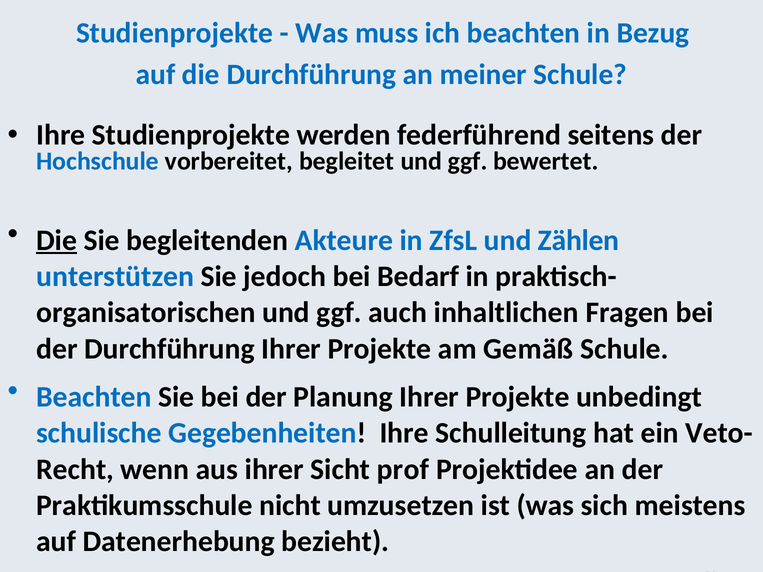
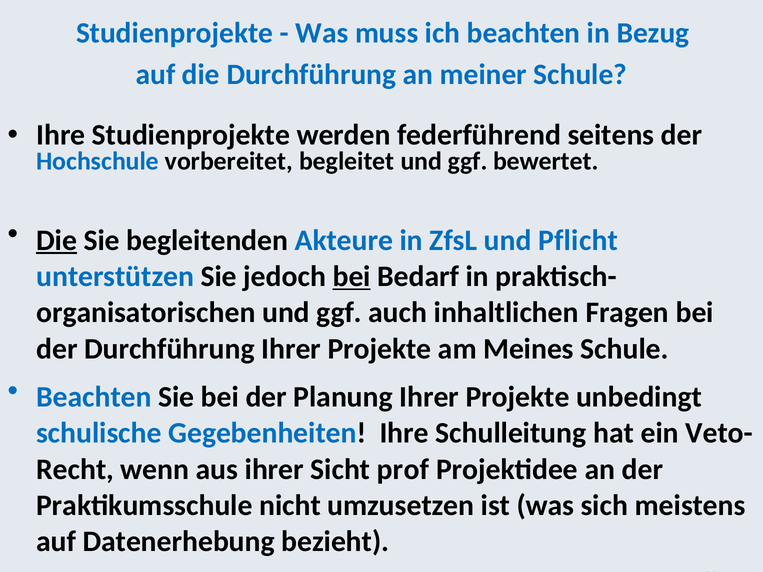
Zählen: Zählen -> Pflicht (578, 240)
bei underline: none -> present (352, 277)
Gemäß: Gemäß -> Meines (528, 349)
